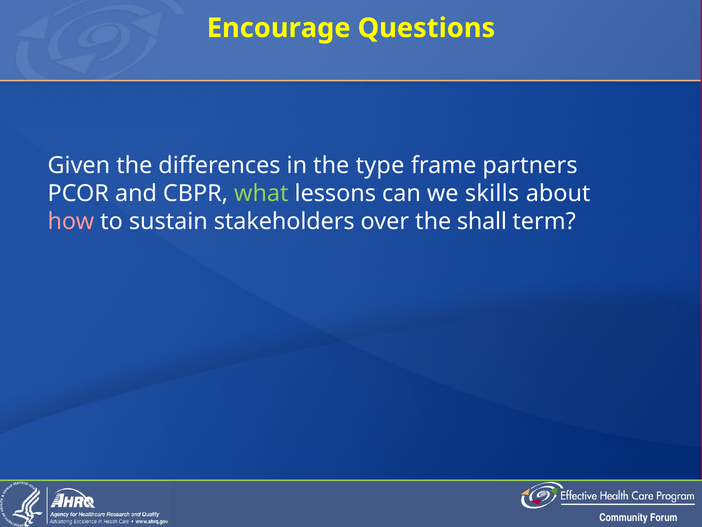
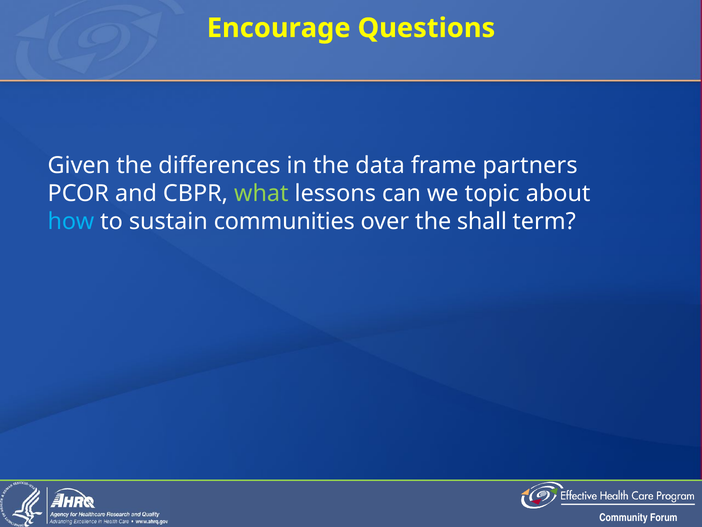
type: type -> data (380, 165)
skills: skills -> topic (492, 193)
how colour: pink -> light blue (71, 222)
stakeholders: stakeholders -> communities (284, 222)
